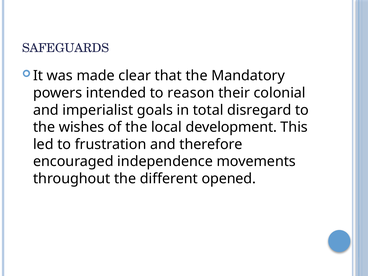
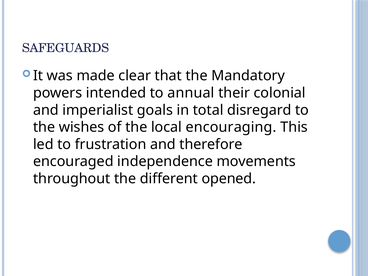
reason: reason -> annual (191, 93)
development: development -> encouraging (231, 127)
